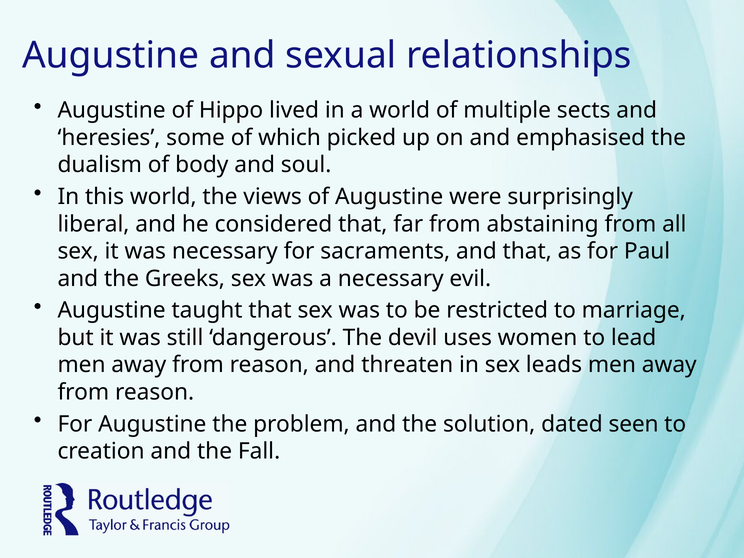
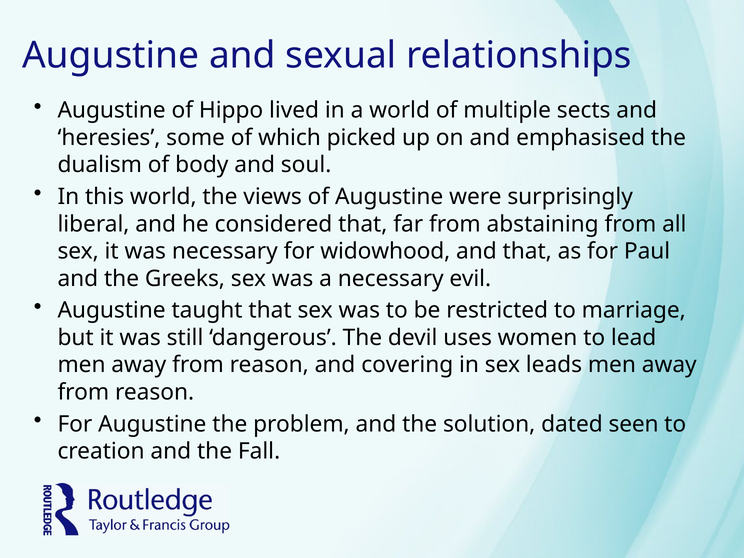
sacraments: sacraments -> widowhood (385, 251)
threaten: threaten -> covering (407, 365)
